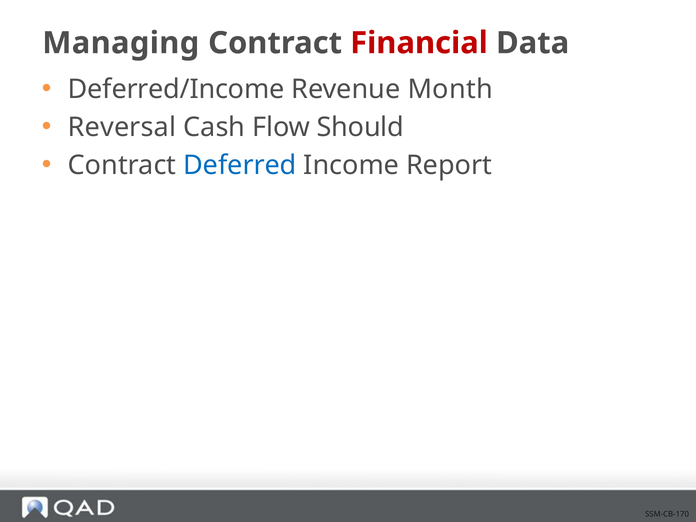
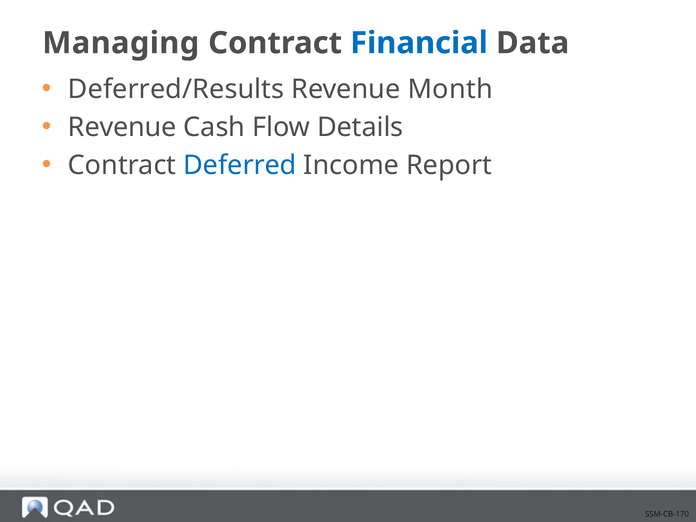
Financial colour: red -> blue (419, 43)
Deferred/Income: Deferred/Income -> Deferred/Results (176, 89)
Reversal: Reversal -> Revenue (122, 127)
Should: Should -> Details (360, 127)
